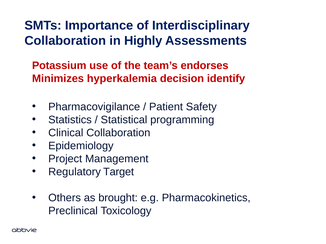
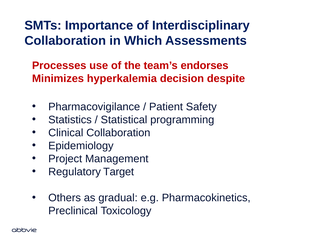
Highly: Highly -> Which (143, 41)
Potassium: Potassium -> Processes (59, 66)
identify: identify -> despite (226, 79)
brought: brought -> gradual (118, 198)
